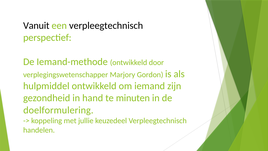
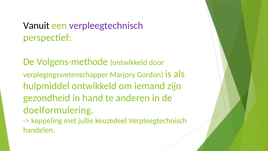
verpleegtechnisch colour: black -> purple (106, 26)
Iemand-methode: Iemand-methode -> Volgens-methode (72, 62)
minuten: minuten -> anderen (133, 98)
